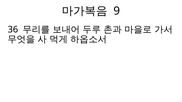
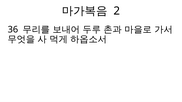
9: 9 -> 2 (117, 11)
